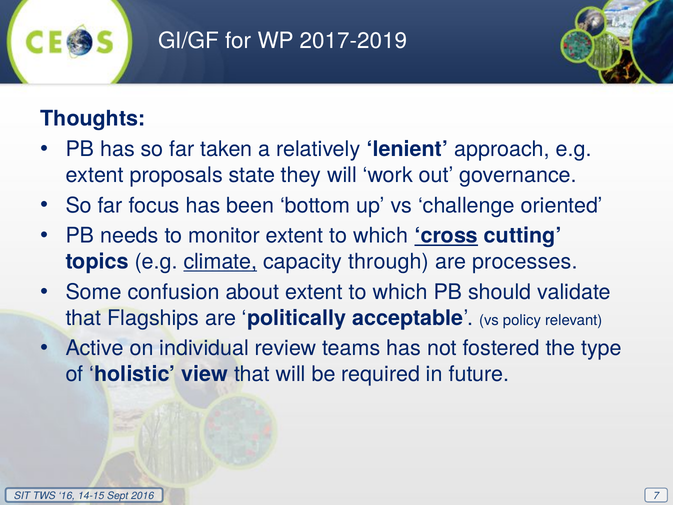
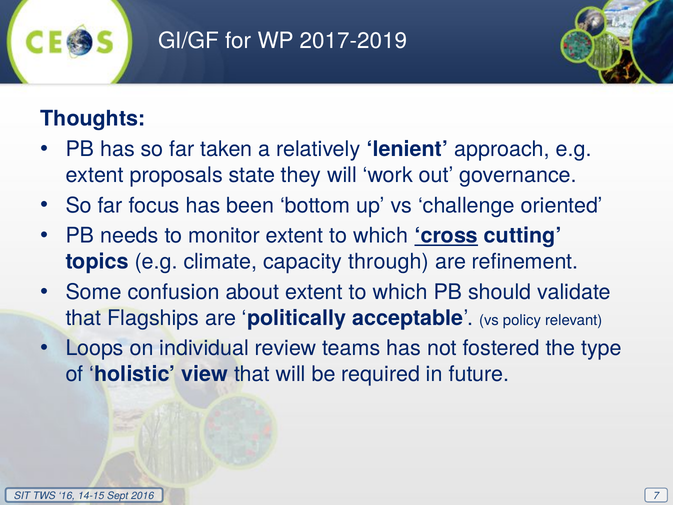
climate underline: present -> none (220, 262)
processes: processes -> refinement (525, 262)
Active: Active -> Loops (95, 348)
